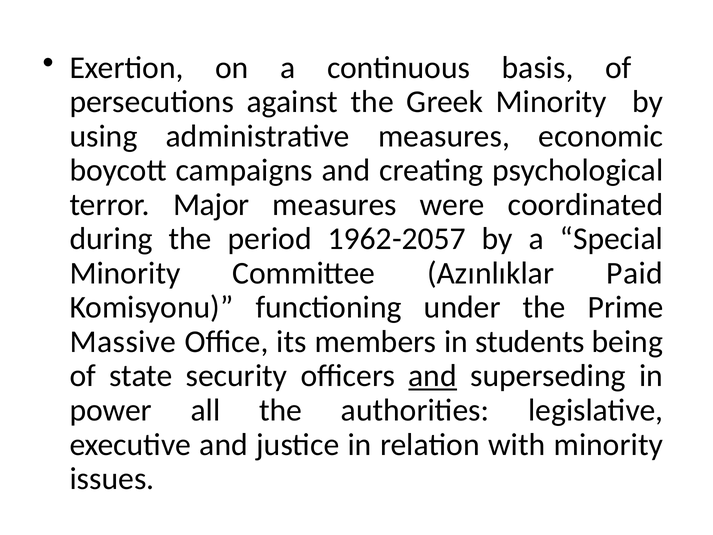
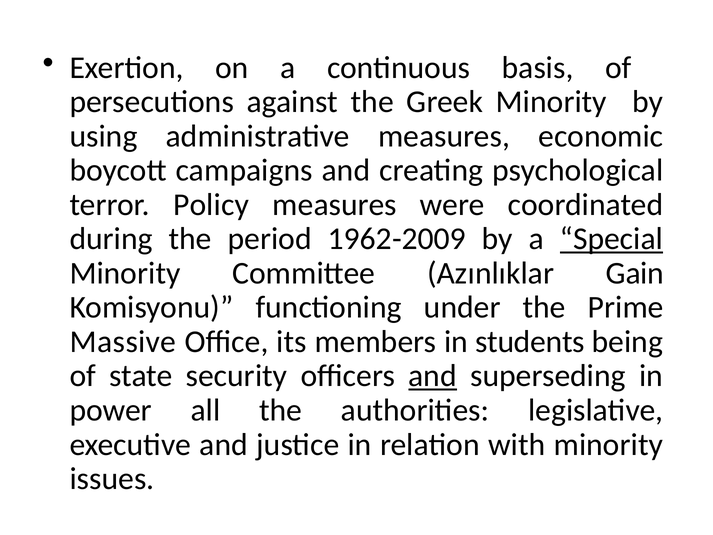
Major: Major -> Policy (211, 205)
1962-2057: 1962-2057 -> 1962-2009 (397, 239)
Special underline: none -> present (611, 239)
Paid: Paid -> Gain (635, 273)
